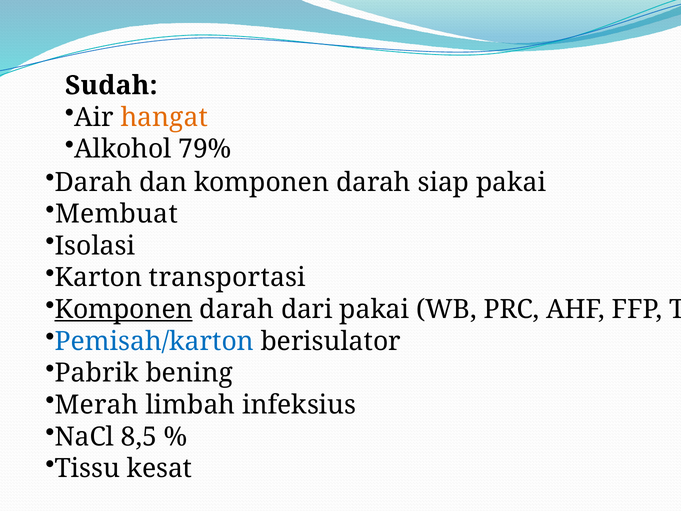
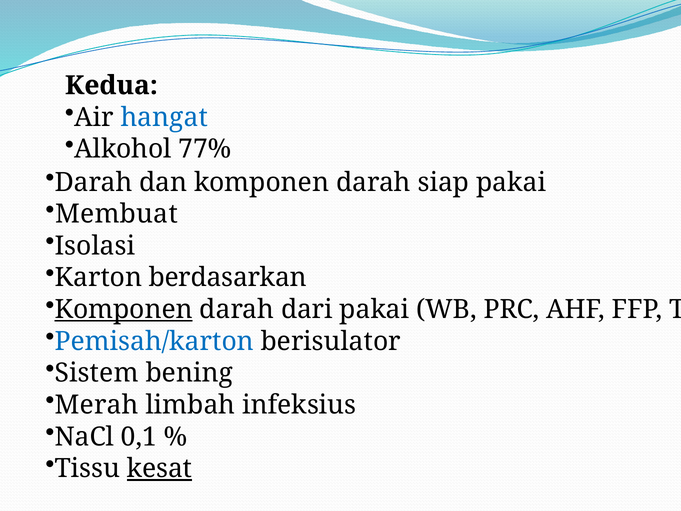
Sudah: Sudah -> Kedua (111, 85)
hangat colour: orange -> blue (164, 117)
79%: 79% -> 77% (205, 149)
transportasi: transportasi -> berdasarkan (228, 278)
Pabrik: Pabrik -> Sistem (97, 373)
8,5: 8,5 -> 0,1 (139, 437)
kesat underline: none -> present (159, 468)
